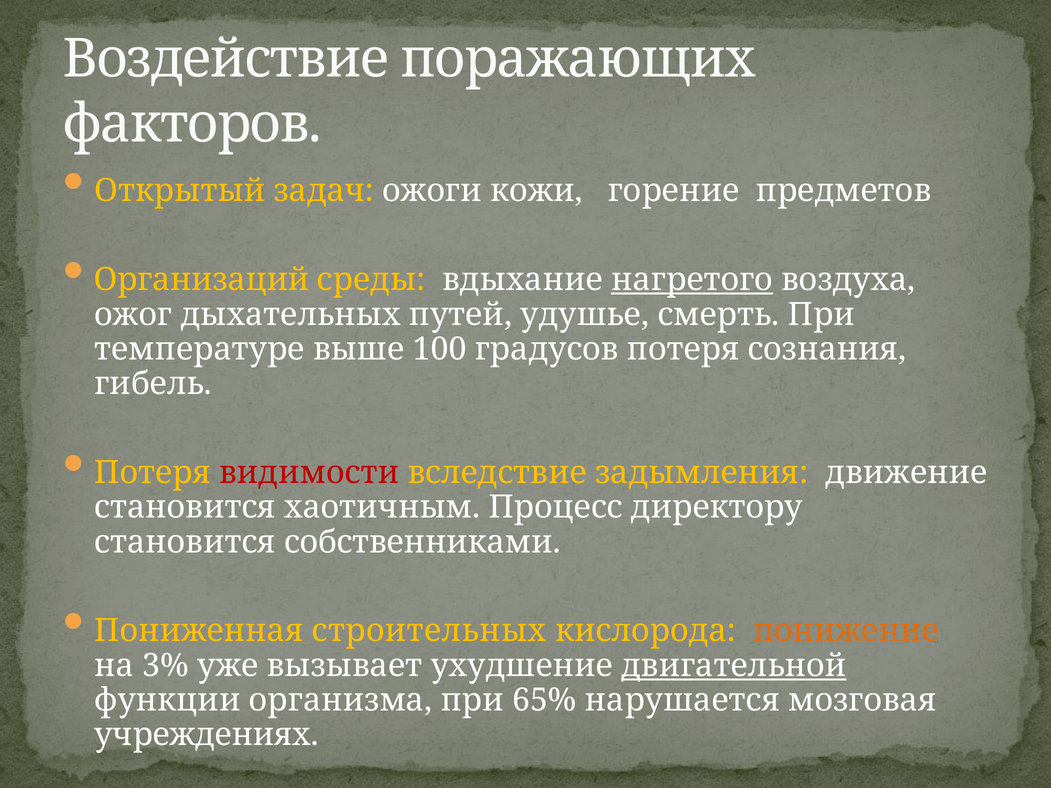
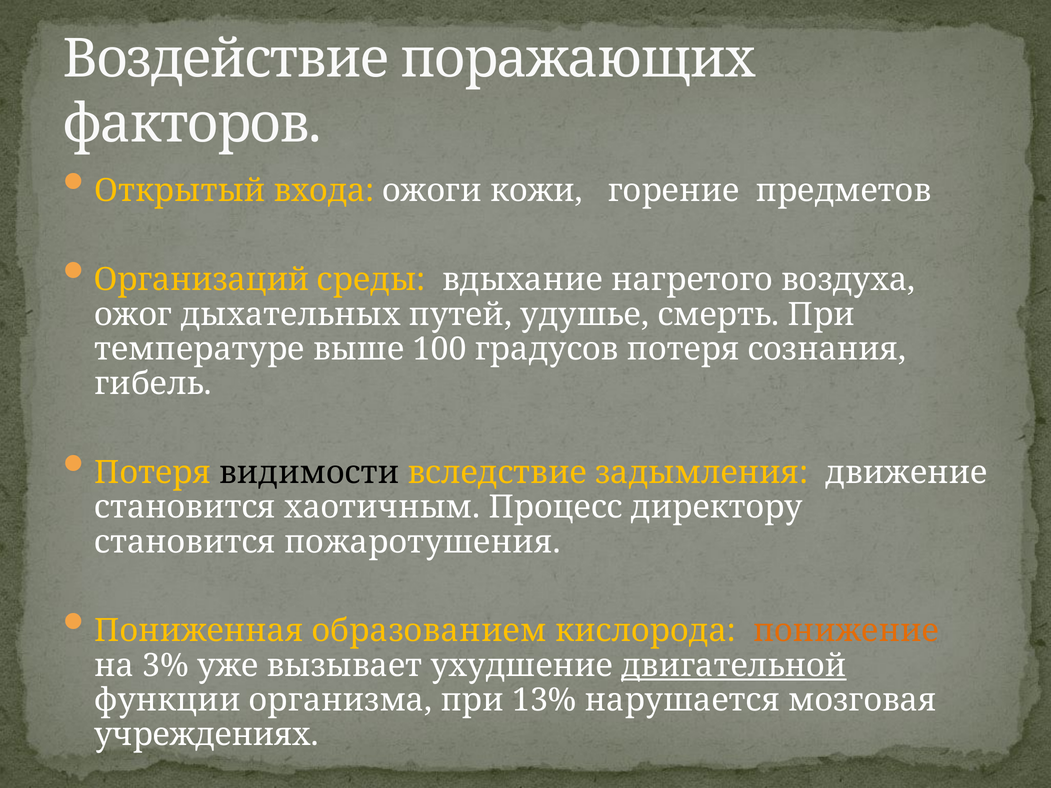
задач: задач -> входа (324, 191)
нагретого underline: present -> none (692, 280)
видимости colour: red -> black (309, 473)
собственниками: собственниками -> пожаротушения (422, 542)
строительных: строительных -> образованием (429, 631)
65%: 65% -> 13% (544, 700)
